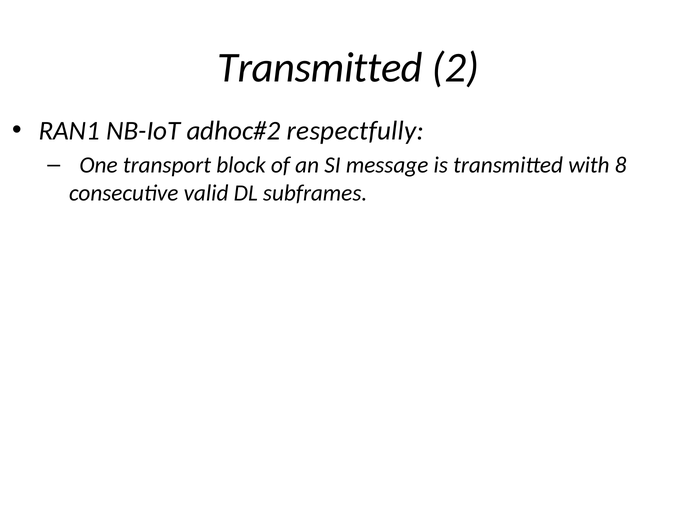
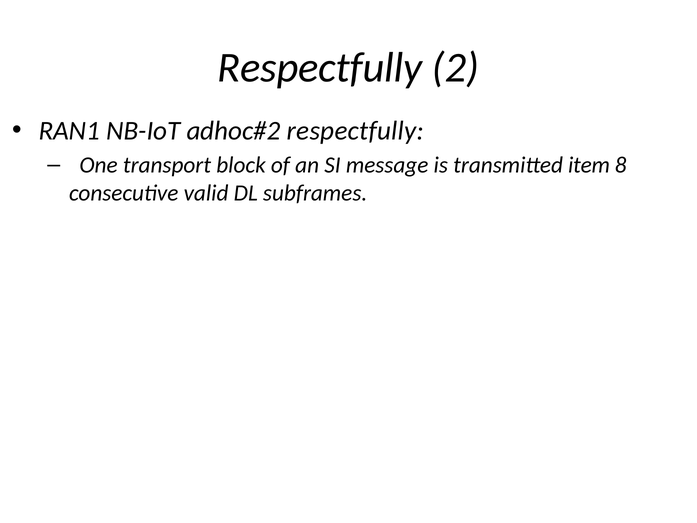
Transmitted: Transmitted -> Respectfully (320, 67)
with: with -> item (589, 165)
